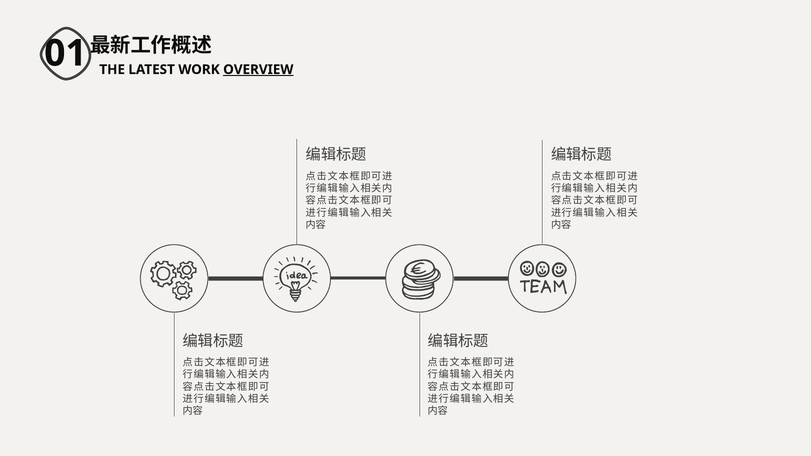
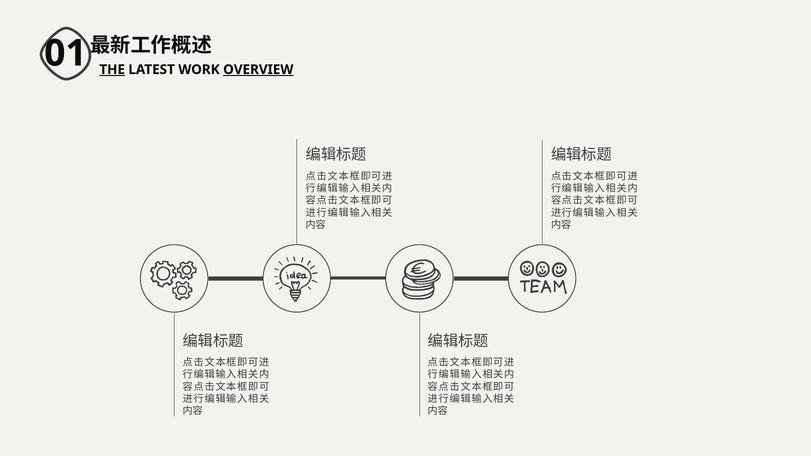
THE underline: none -> present (112, 70)
